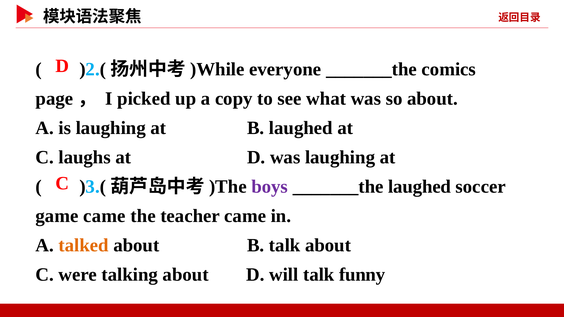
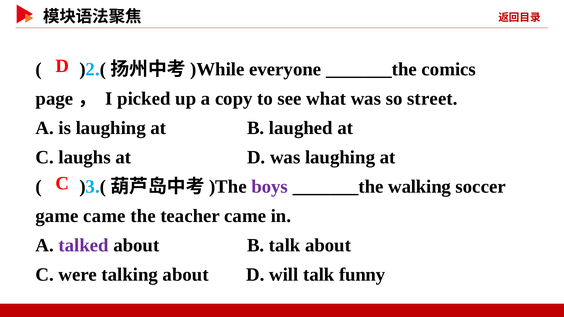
so about: about -> street (432, 99)
_______the laughed: laughed -> walking (420, 187)
talked colour: orange -> purple (84, 245)
